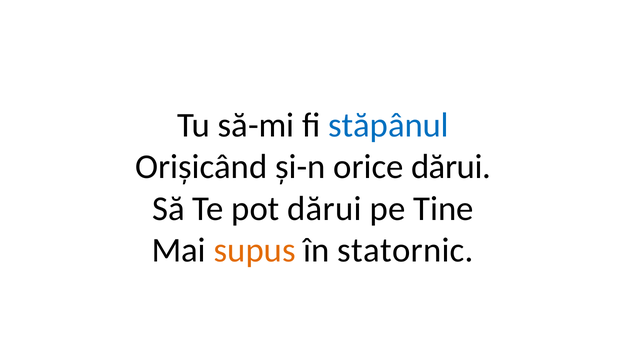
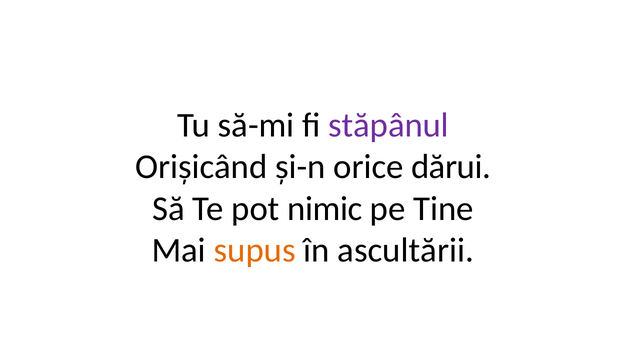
stăpânul colour: blue -> purple (389, 125)
pot dărui: dărui -> nimic (325, 209)
statornic: statornic -> ascultării (406, 250)
